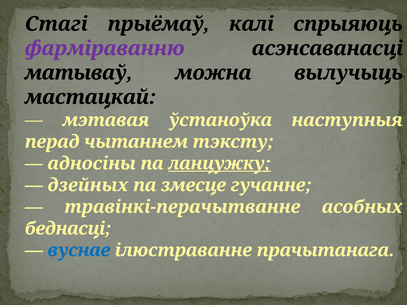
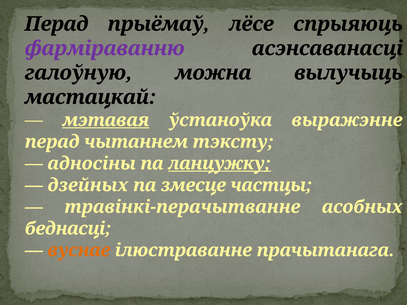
Стагі: Стагі -> Перад (57, 24)
калі: калі -> лёсе (252, 24)
матываў: матываў -> галоўную (79, 73)
мэтавая underline: none -> present (106, 120)
наступныя: наступныя -> выражэнне (347, 120)
гучанне: гучанне -> частцы (271, 185)
вуснае colour: blue -> orange (79, 250)
